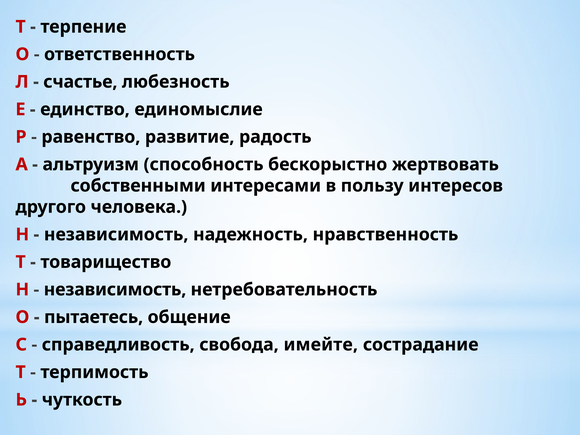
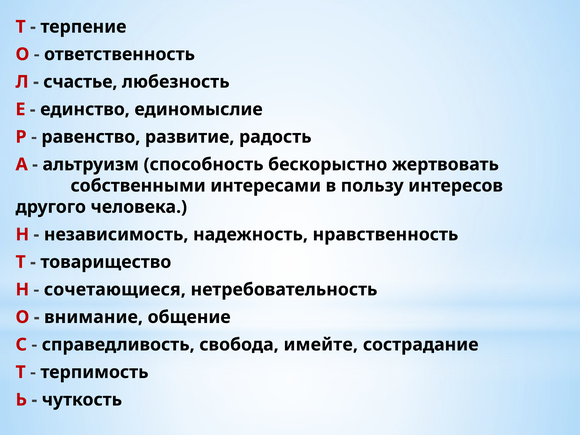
независимость: независимость -> сочетающиеся (115, 290)
пытаетесь: пытаетесь -> внимание (94, 317)
